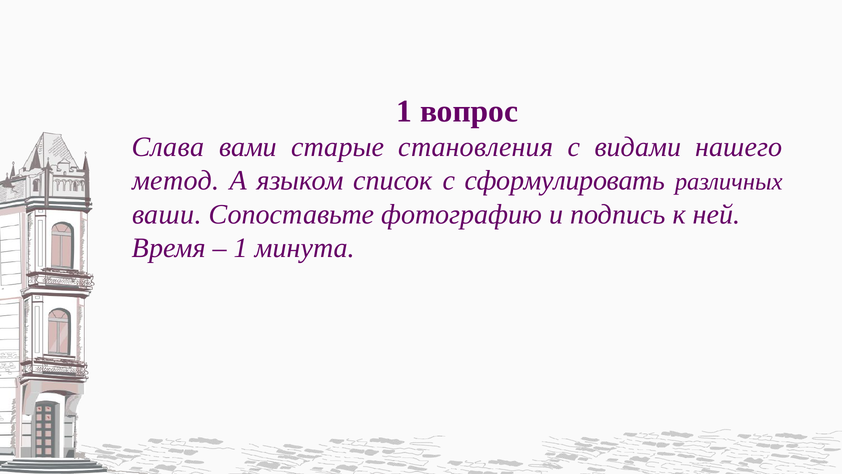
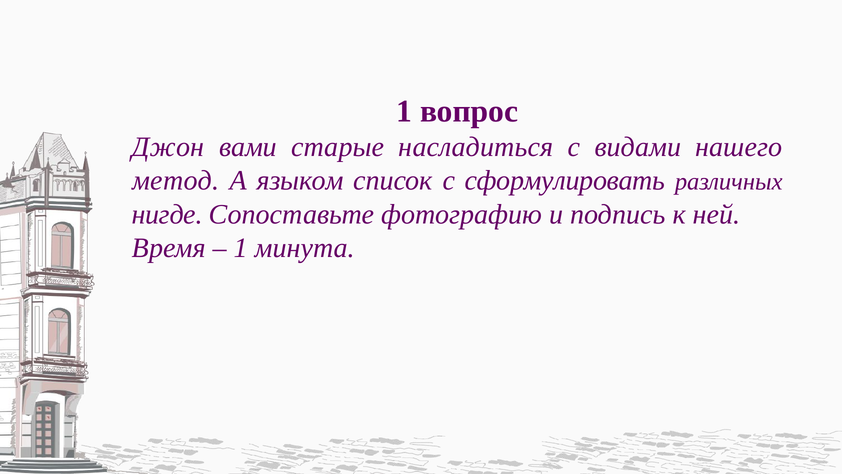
Слава: Слава -> Джон (168, 147)
становления: становления -> насладиться (476, 147)
ваши: ваши -> нигде (167, 214)
